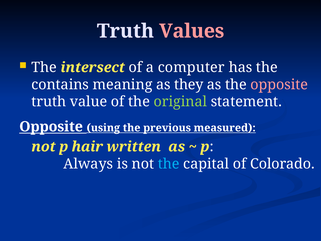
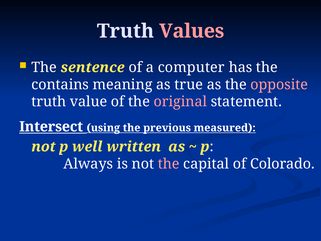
intersect: intersect -> sentence (93, 67)
they: they -> true (189, 84)
original colour: light green -> pink (180, 102)
Opposite: Opposite -> Intersect (51, 127)
hair: hair -> well (87, 147)
the colour: light blue -> pink (169, 164)
